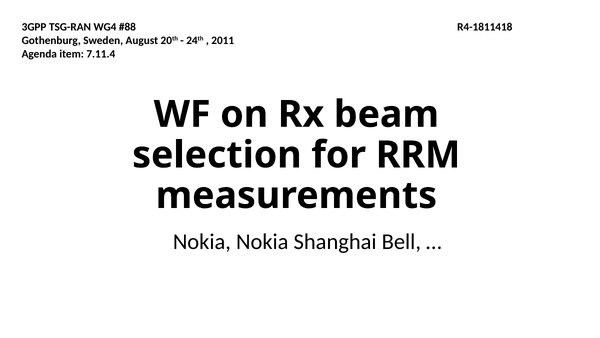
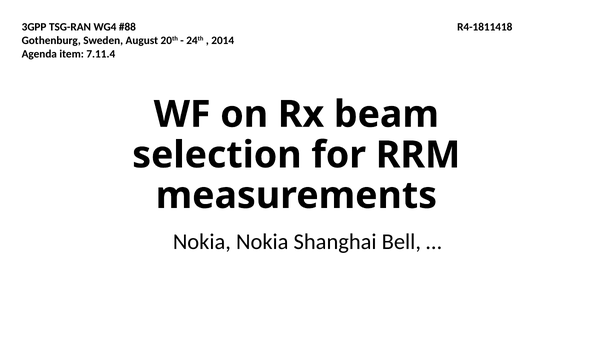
2011: 2011 -> 2014 (223, 41)
